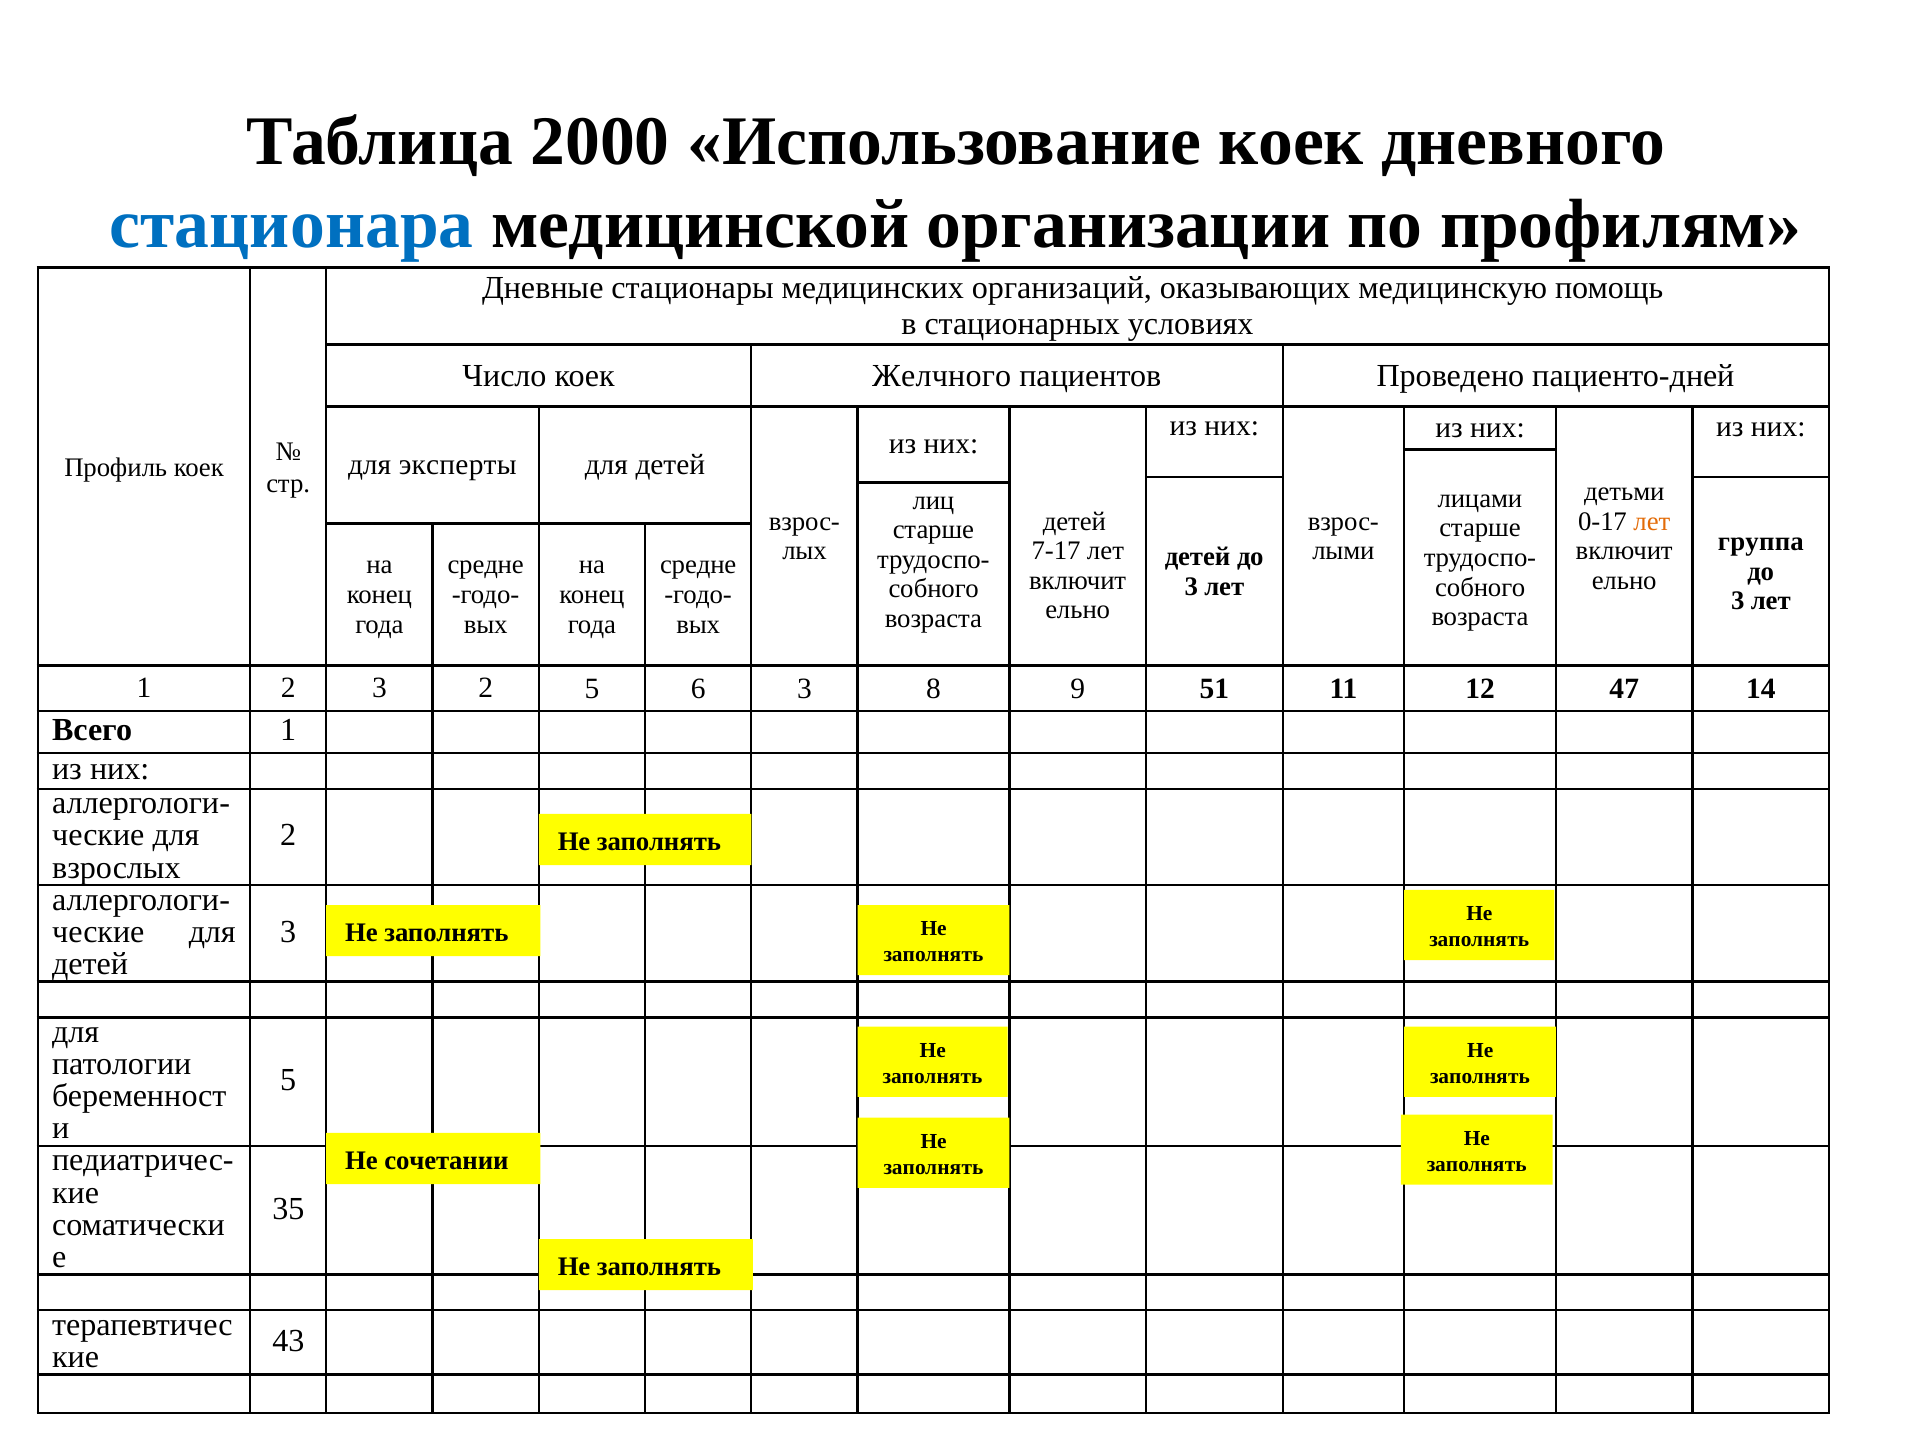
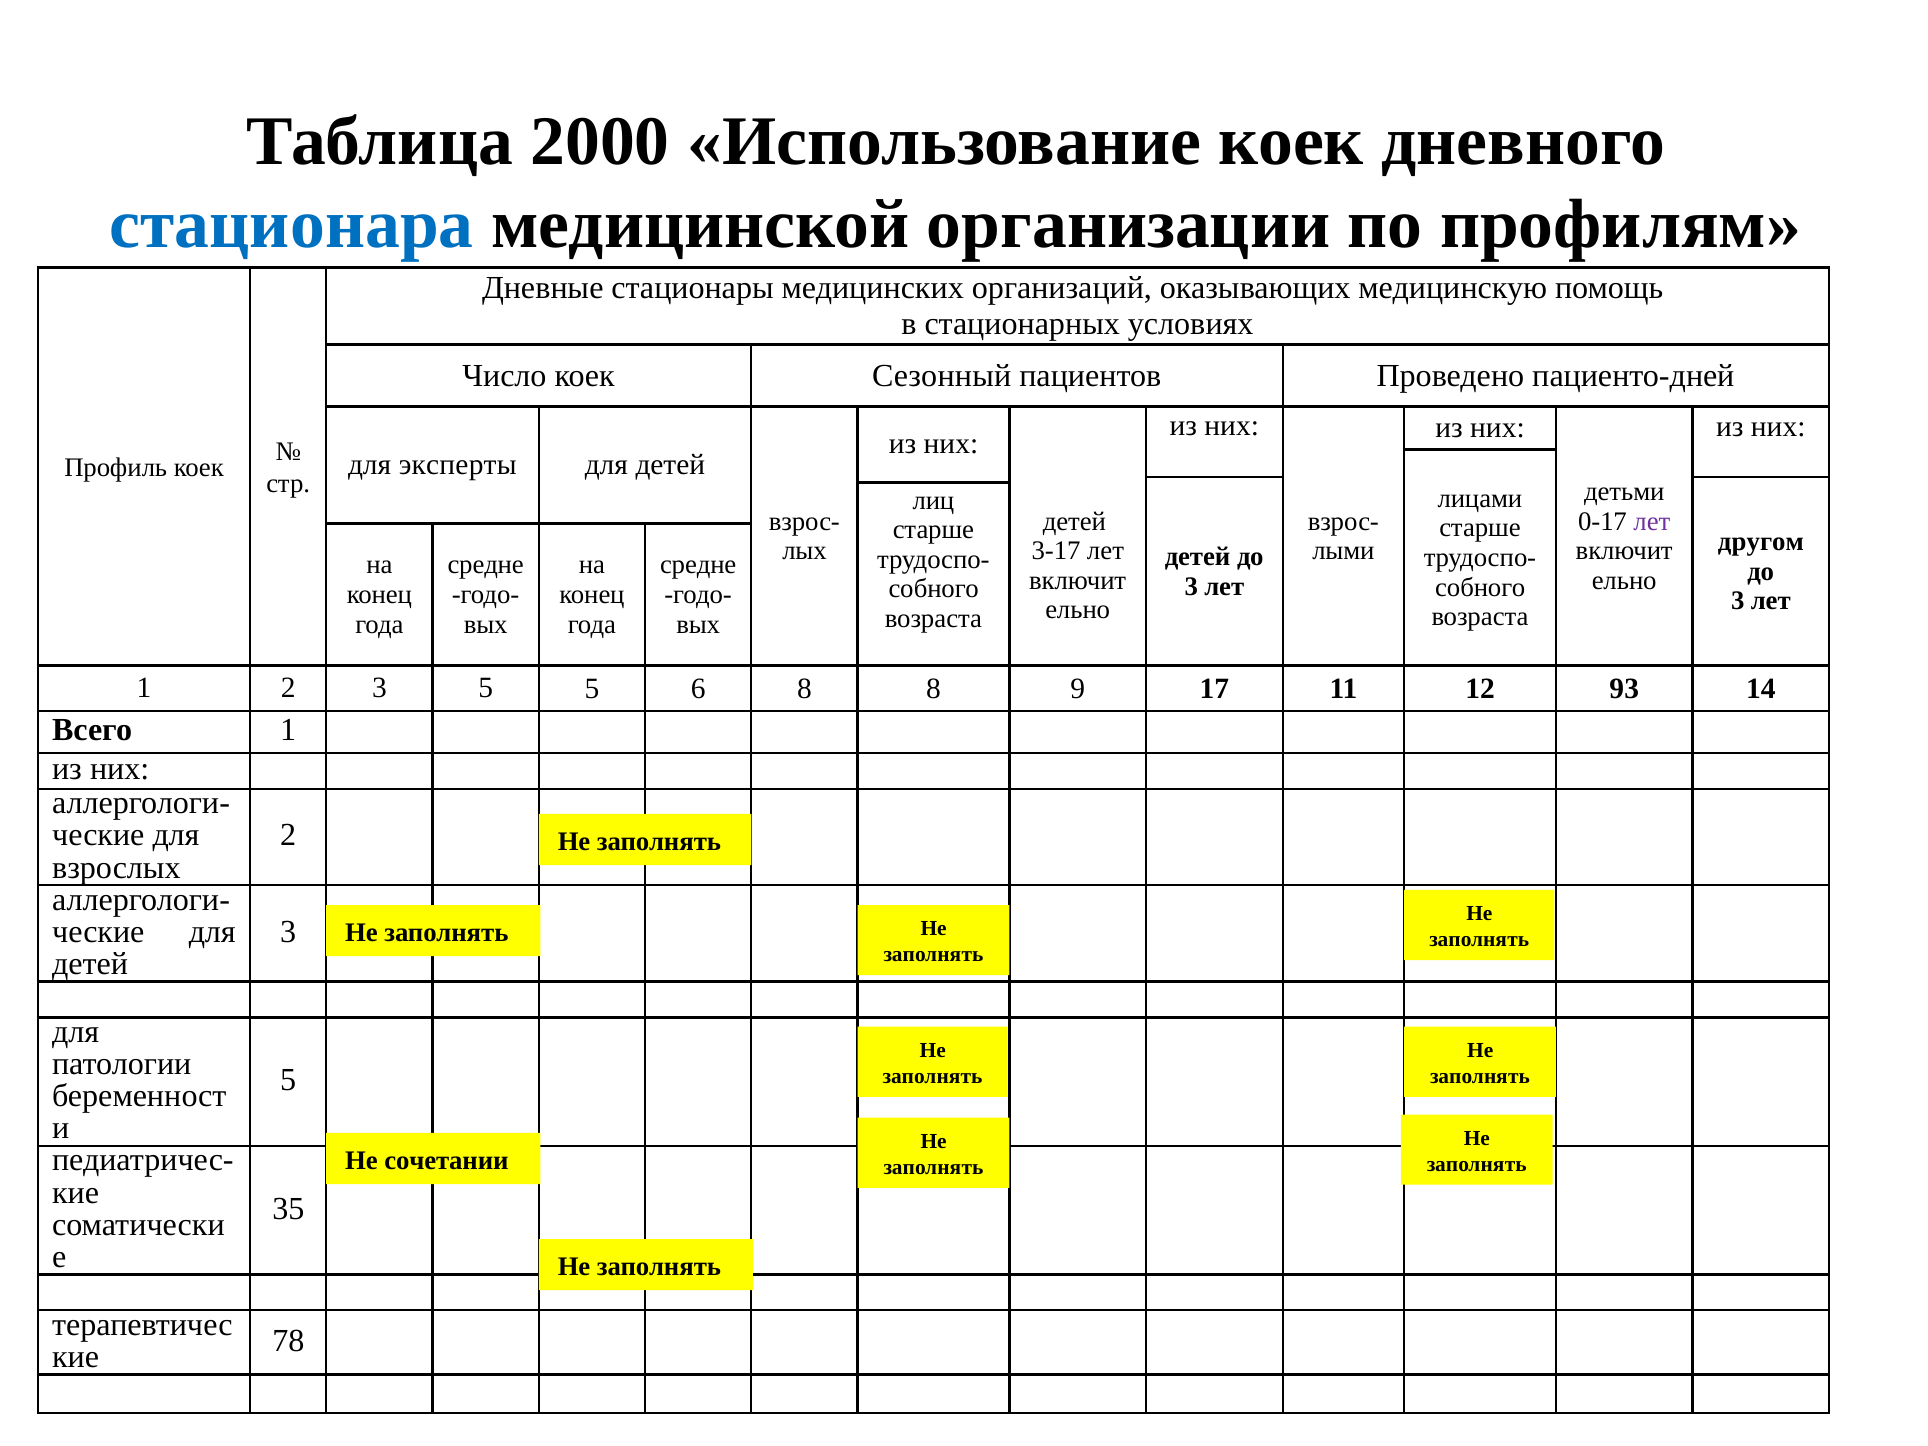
Желчного: Желчного -> Сезонный (942, 376)
лет colour: orange -> purple (1652, 521)
группа: группа -> другом (1761, 542)
7-17: 7-17 -> 3-17 (1056, 551)
3 2: 2 -> 5 (486, 688)
6 3: 3 -> 8 (804, 688)
51: 51 -> 17 (1214, 688)
47: 47 -> 93 (1624, 688)
43: 43 -> 78 (288, 1341)
